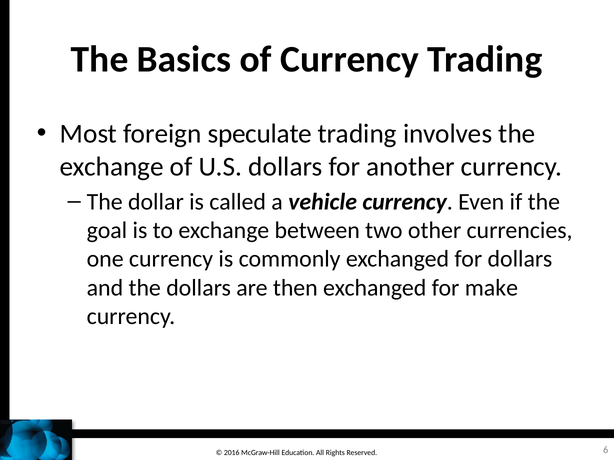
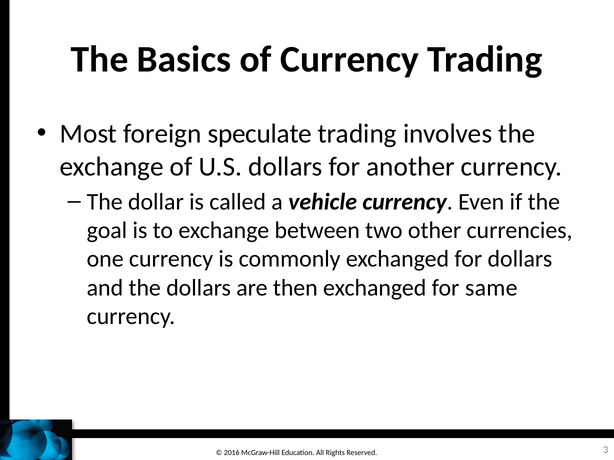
make: make -> same (491, 288)
6: 6 -> 3 (606, 450)
